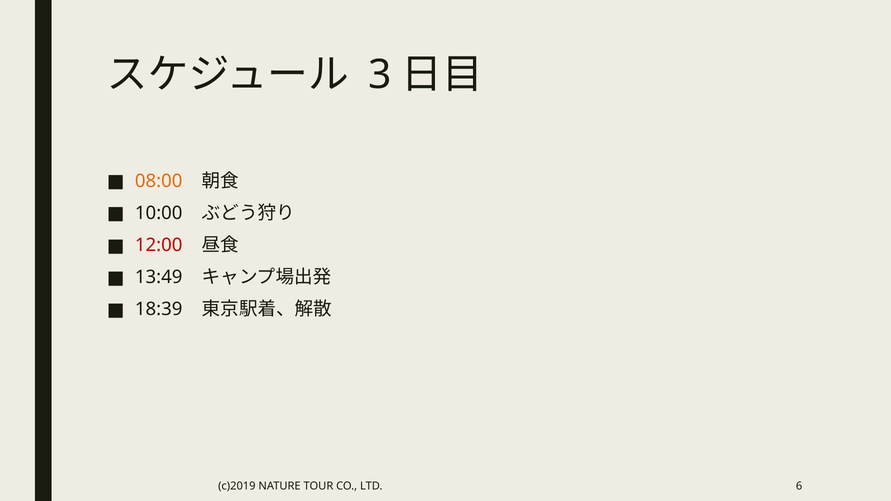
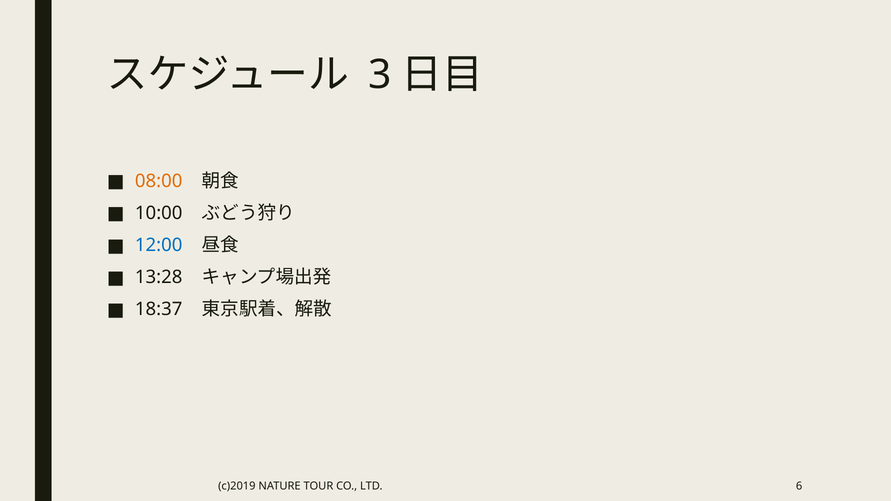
12:00 colour: red -> blue (159, 245)
13:49: 13:49 -> 13:28 (159, 277)
18:39: 18:39 -> 18:37 (159, 309)
